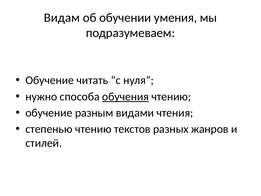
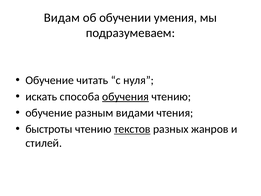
нужно: нужно -> искать (41, 96)
степенью: степенью -> быстроты (49, 129)
текстов underline: none -> present (132, 129)
